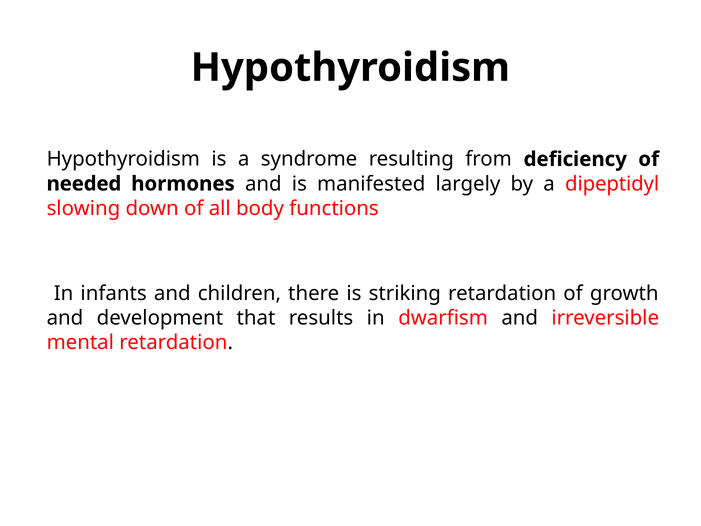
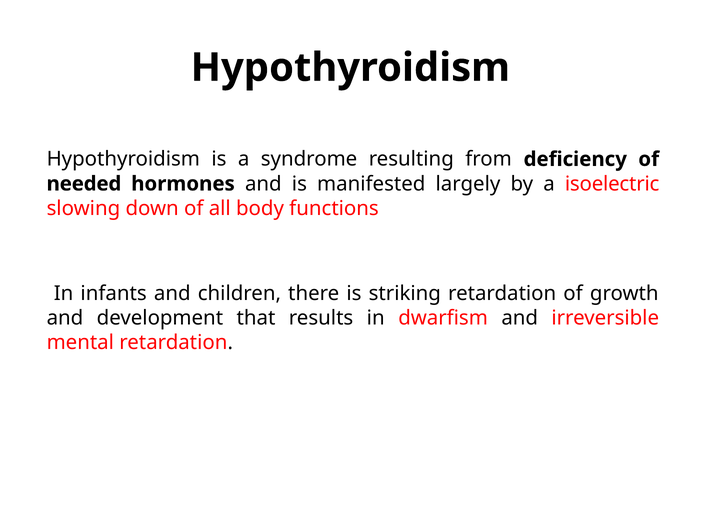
dipeptidyl: dipeptidyl -> isoelectric (612, 184)
